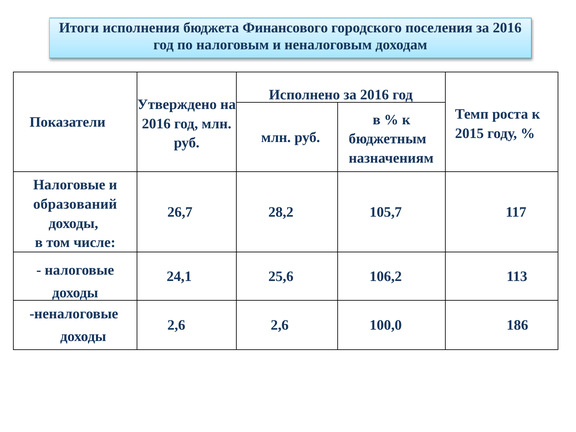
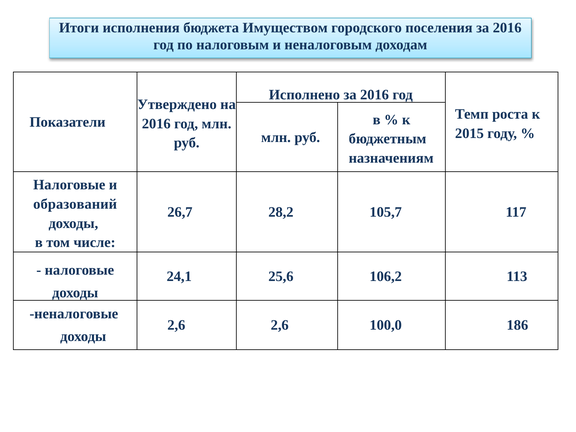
Финансового: Финансового -> Имуществом (285, 28)
